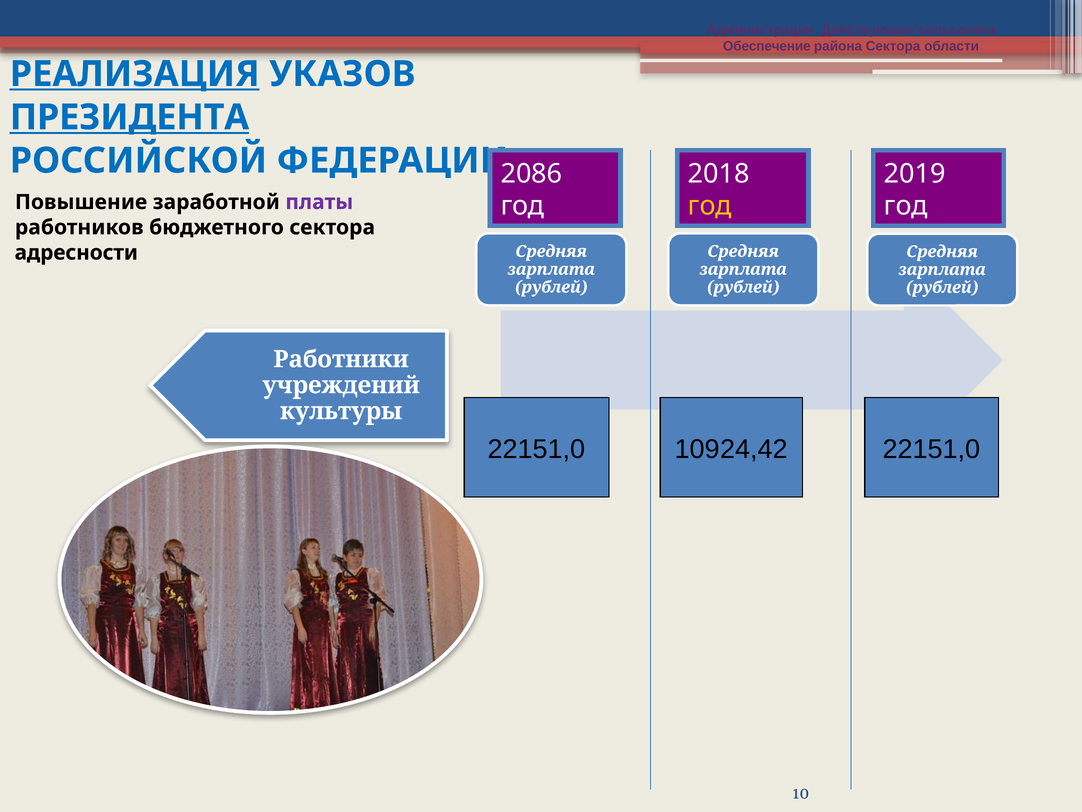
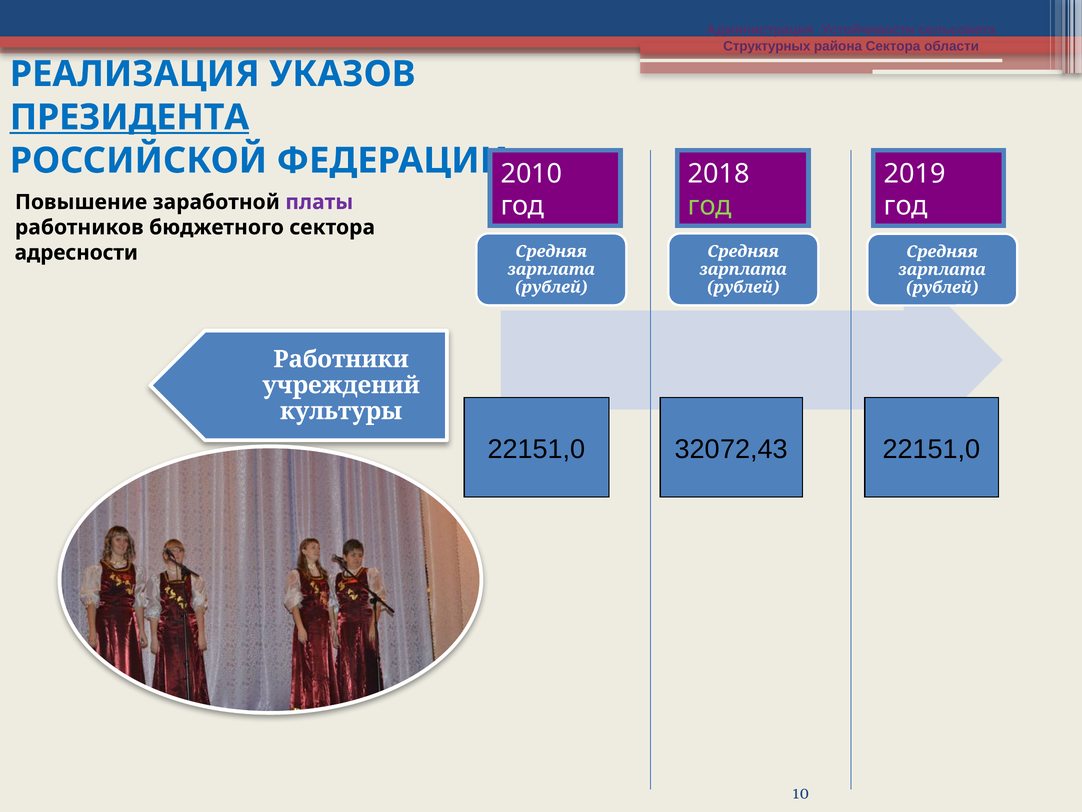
Действующих: Действующих -> Устойчивости (868, 30)
Обеспечение: Обеспечение -> Структурных (767, 46)
РЕАЛИЗАЦИЯ underline: present -> none (135, 74)
2086: 2086 -> 2010 (531, 173)
год colour: yellow -> light green (710, 206)
10924,42: 10924,42 -> 32072,43 (731, 449)
